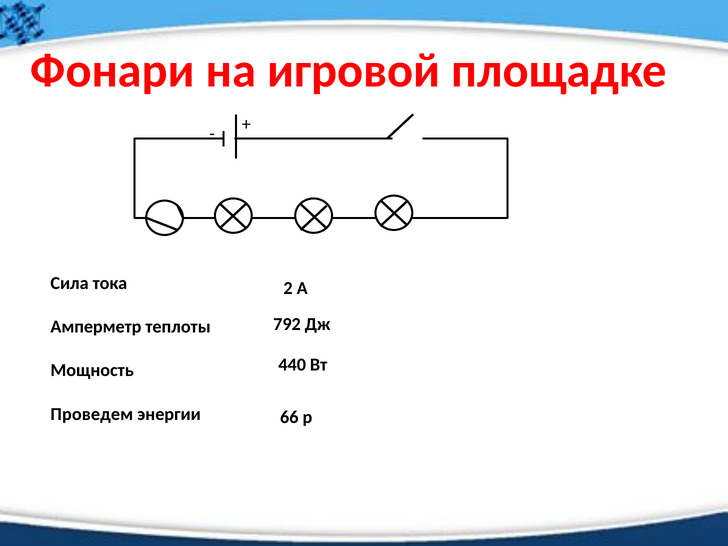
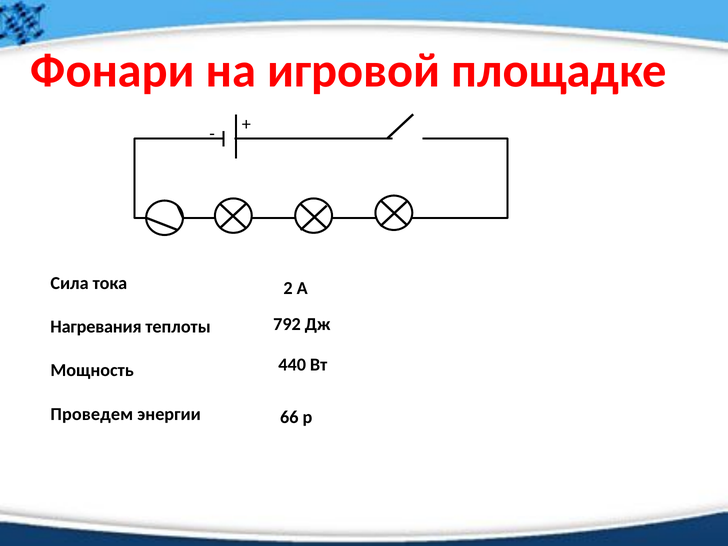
Амперметр: Амперметр -> Нагревания (96, 327)
